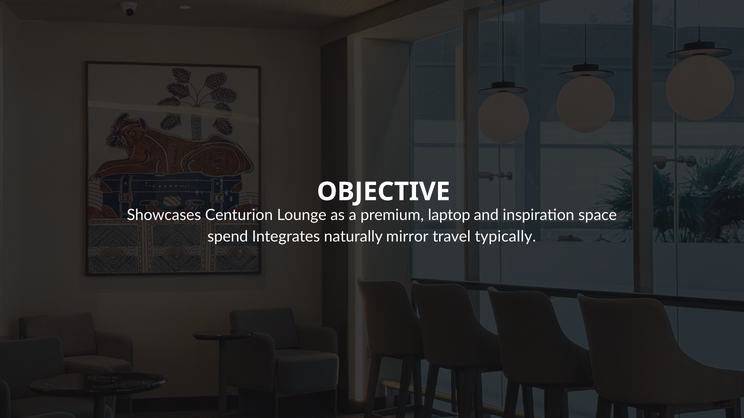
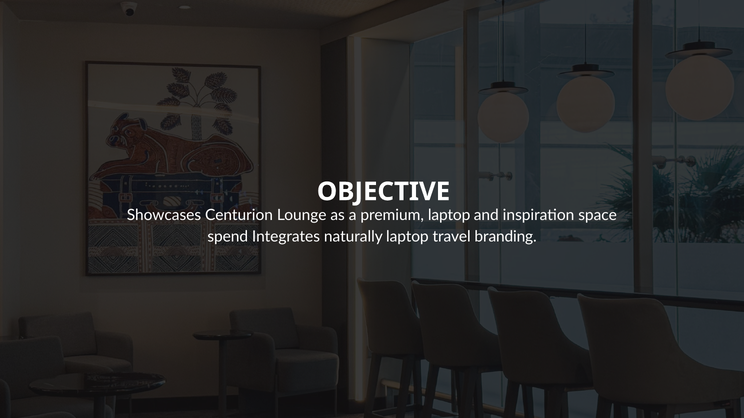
naturally mirror: mirror -> laptop (407, 237)
typically: typically -> branding (506, 237)
